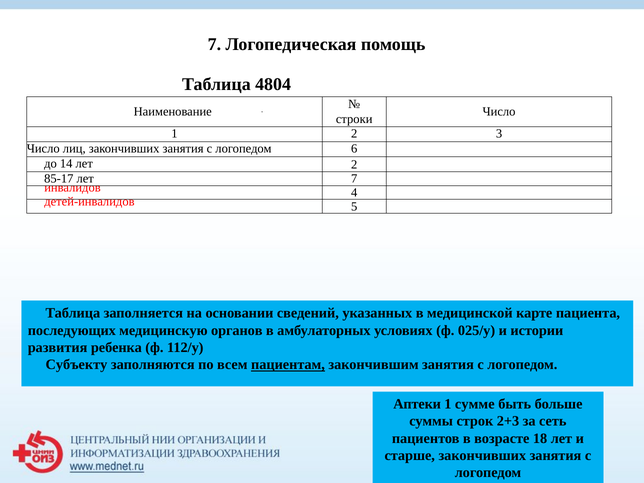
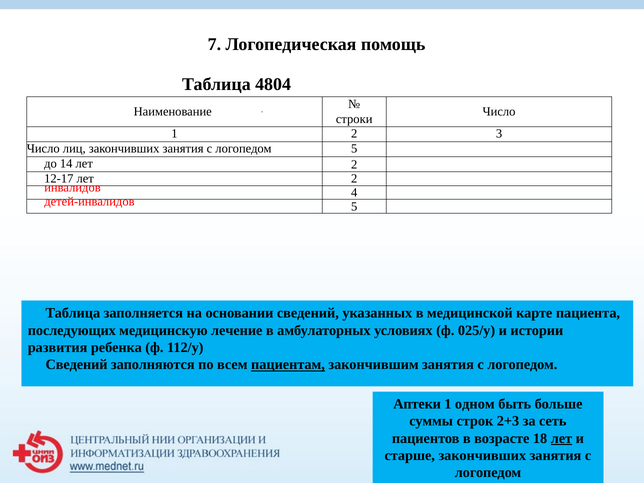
логопедом 6: 6 -> 5 (354, 149)
85-17: 85-17 -> 12-17 (59, 179)
7: 7 -> 2 (354, 179)
органов: органов -> лечение (237, 330)
Субъекту: Субъекту -> Сведений (77, 365)
сумме: сумме -> одном (475, 404)
лет underline: none -> present (561, 438)
